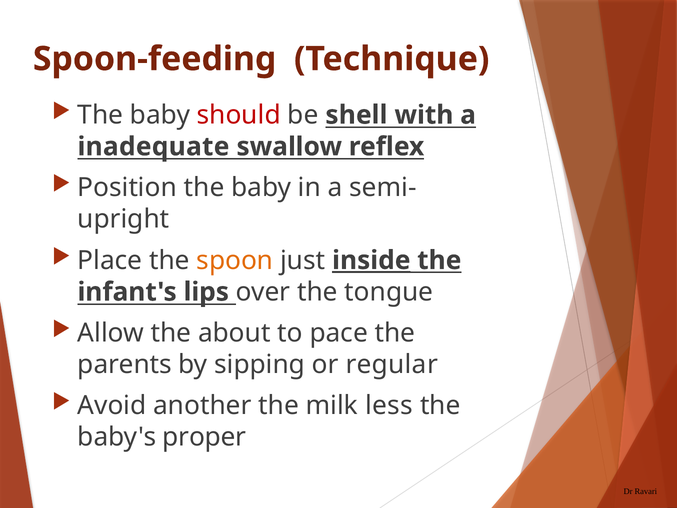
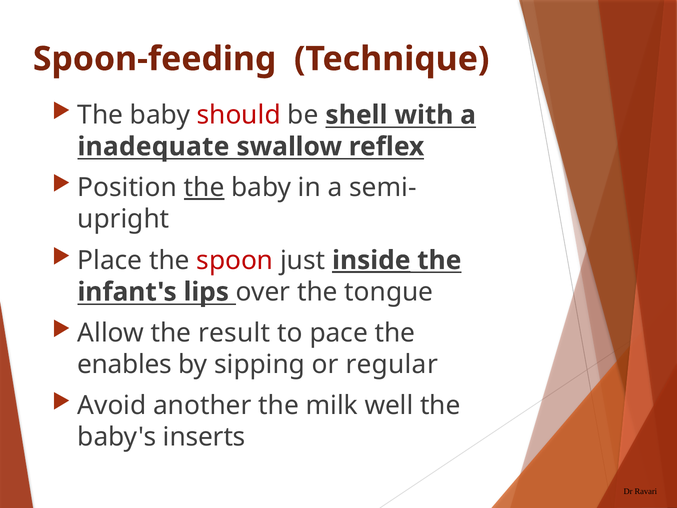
the underline: none -> present (204, 188)
spoon colour: orange -> red (235, 260)
about: about -> result (234, 333)
parents: parents -> enables (125, 364)
less: less -> well (389, 405)
proper: proper -> inserts (204, 437)
